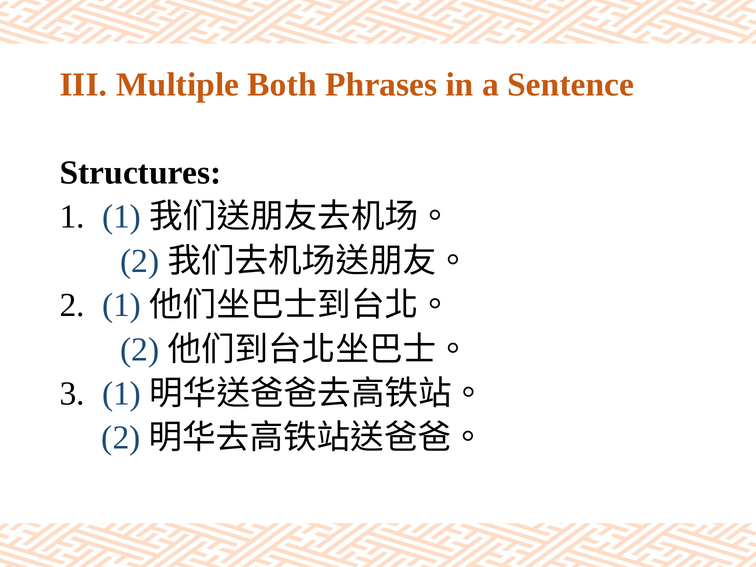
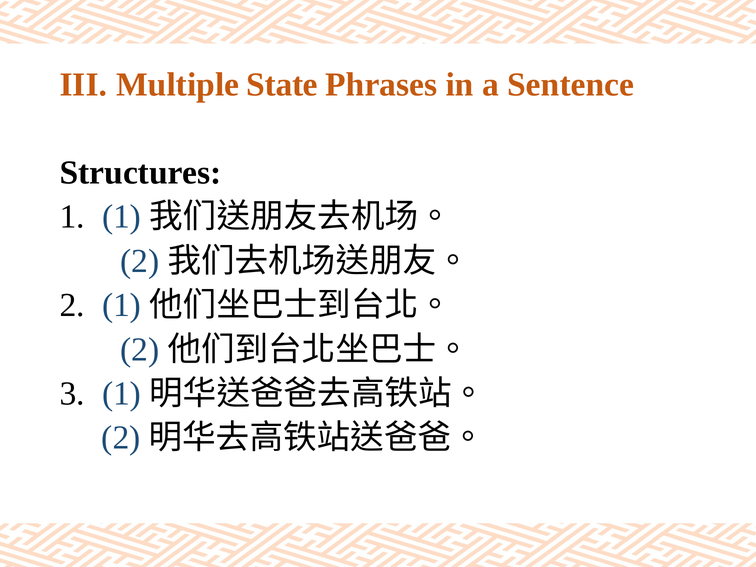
Both: Both -> State (282, 85)
